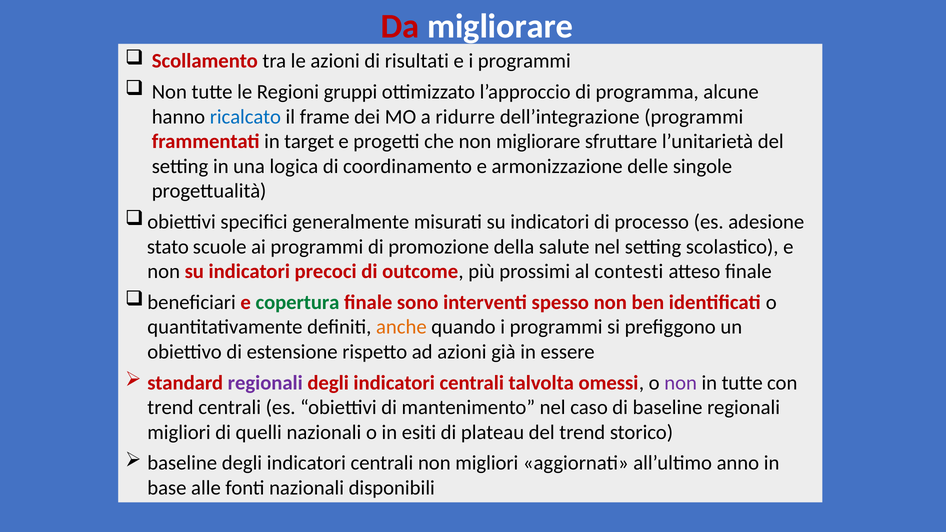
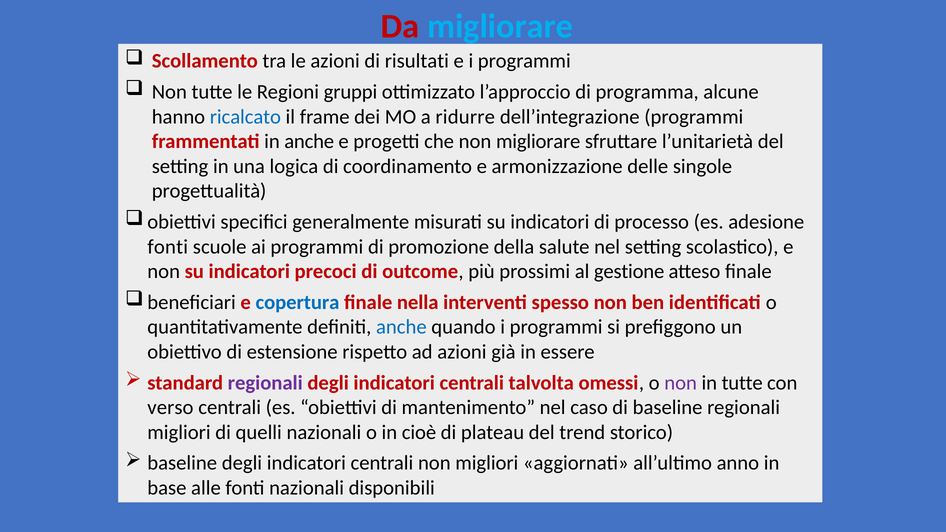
migliorare colour: white -> light blue (500, 27)
in target: target -> anche (309, 142)
stato: stato -> fonti (168, 247)
contesti: contesti -> gestione (629, 272)
copertura colour: green -> blue (298, 302)
sono: sono -> nella (418, 302)
anche colour: orange -> blue (401, 327)
trend: trend -> verso (170, 408)
esiti: esiti -> cioè (419, 432)
